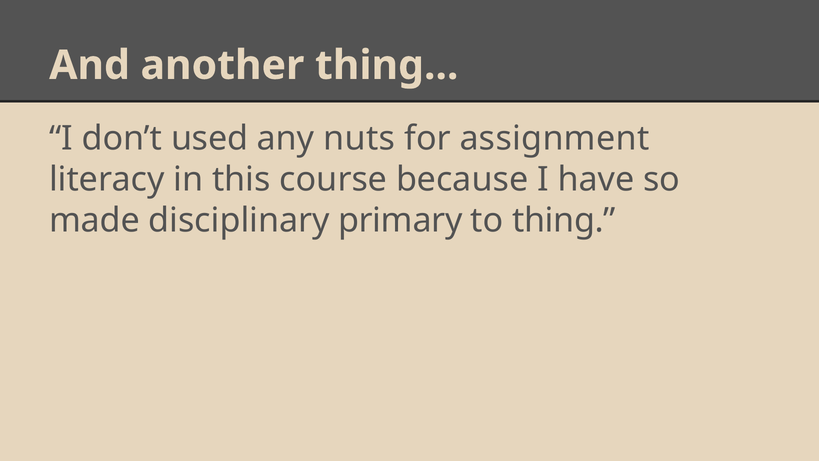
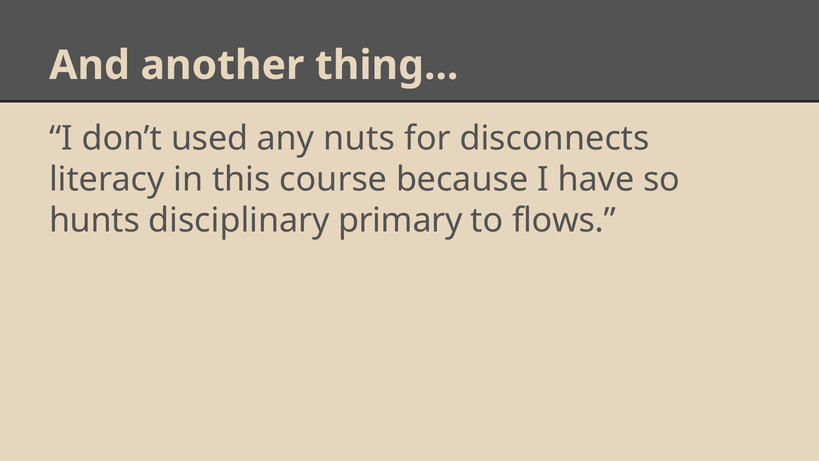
assignment: assignment -> disconnects (555, 139)
made: made -> hunts (94, 220)
to thing: thing -> flows (564, 220)
